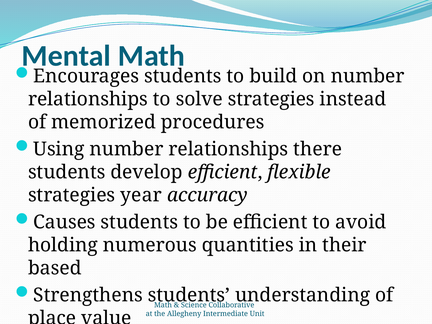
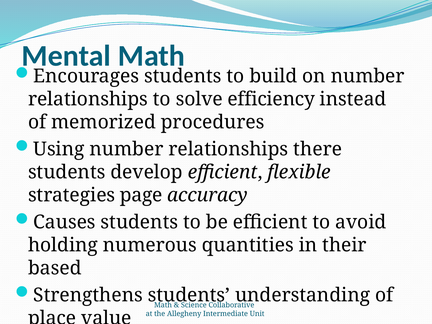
solve strategies: strategies -> efficiency (271, 99)
year: year -> page (141, 195)
